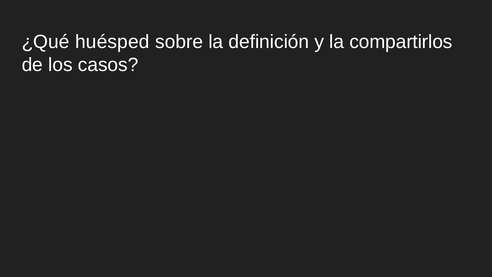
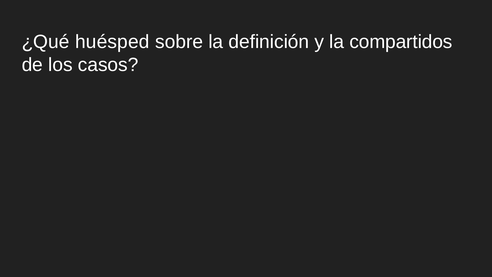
compartirlos: compartirlos -> compartidos (401, 42)
